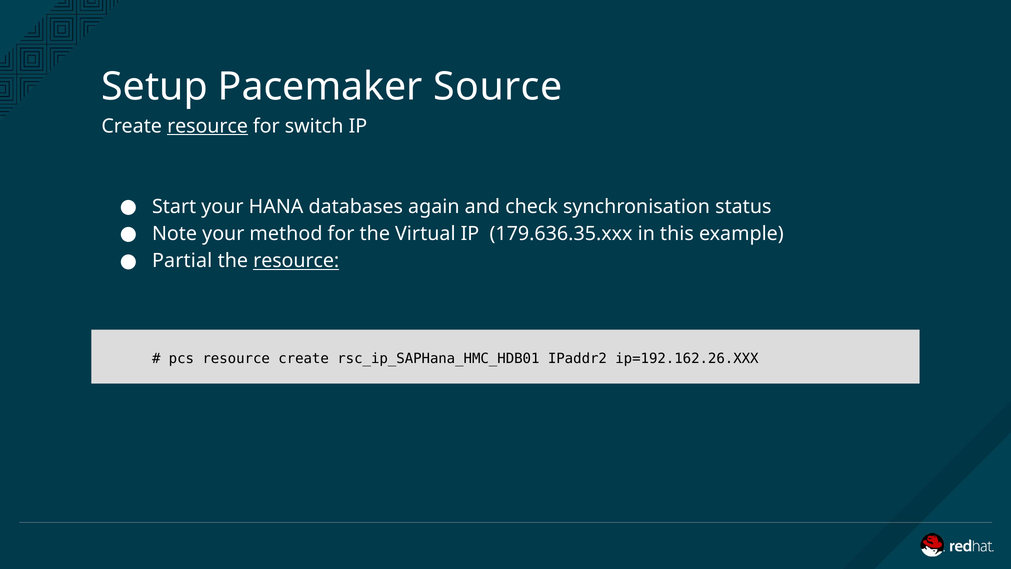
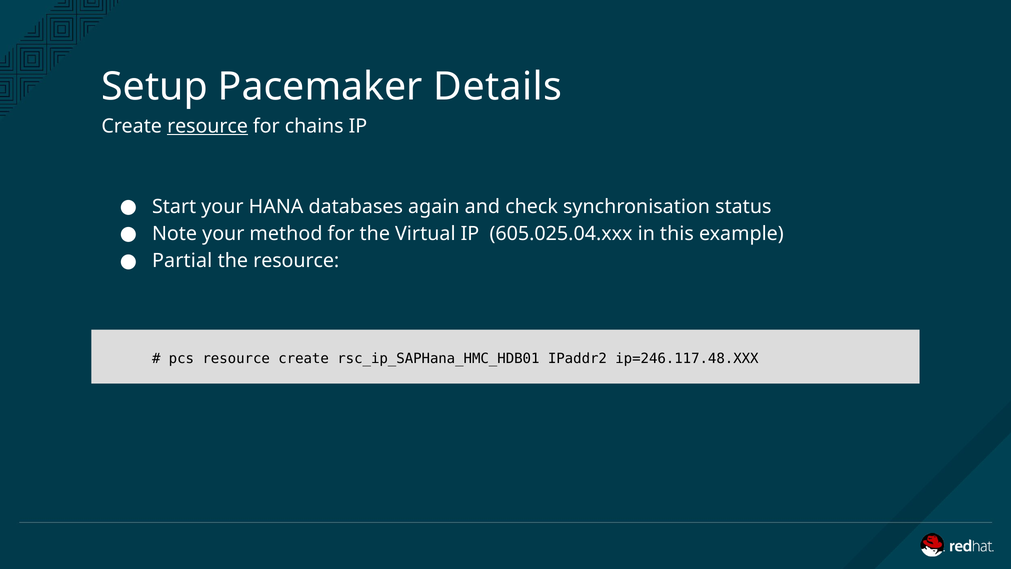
Source: Source -> Details (498, 87)
switch: switch -> chains (314, 126)
179.636.35.xxx: 179.636.35.xxx -> 605.025.04.xxx (561, 234)
resource underline: present -> none (296, 261)
ip=192.162.26.XXX: ip=192.162.26.XXX -> ip=246.117.48.XXX (687, 359)
